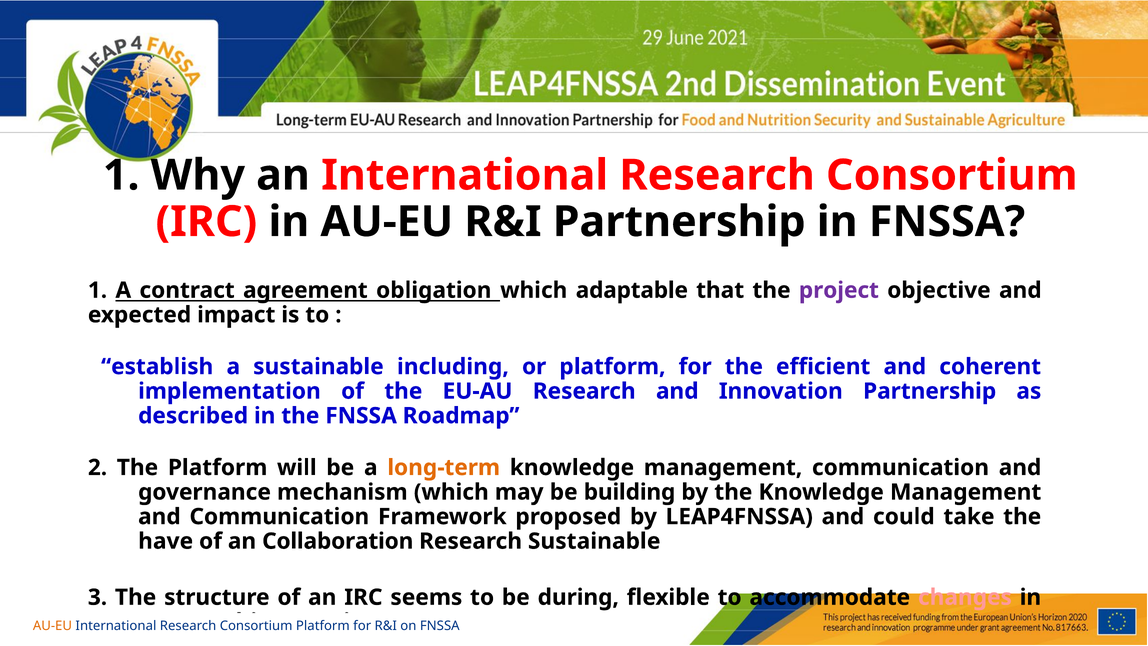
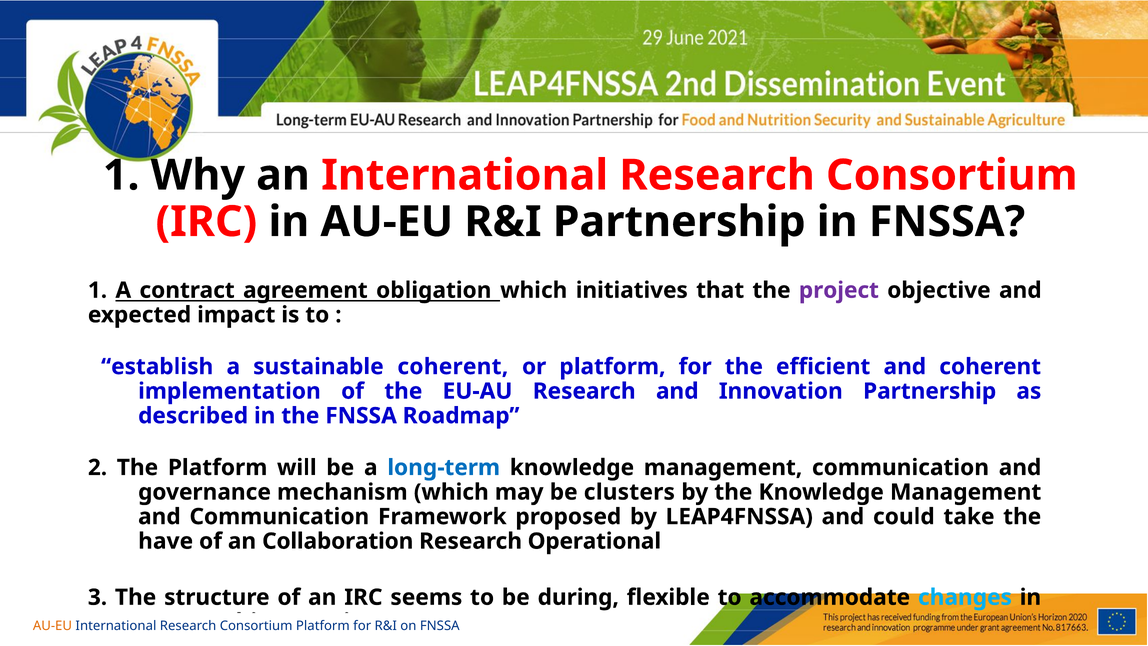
adaptable: adaptable -> initiatives (632, 290)
sustainable including: including -> coherent (453, 367)
long-term colour: orange -> blue (444, 467)
building: building -> clusters (629, 492)
Research Sustainable: Sustainable -> Operational (594, 541)
changes colour: pink -> light blue (965, 597)
